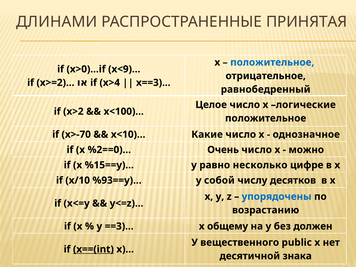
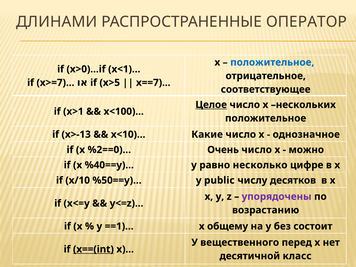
ПРИНЯТАЯ: ПРИНЯТАЯ -> ОПЕРАТОР (306, 22)
x<9)…: x<9)… -> x<1)… (124, 69)
x>=2)…: x>=2)… -> x>=7)… (55, 83)
x>4: x>4 -> x>5 (110, 83)
x==3: x==3 -> x==7 (153, 83)
равнобедренный: равнобедренный -> соответствующее (266, 89)
Целое underline: none -> present (211, 105)
логические: логические -> нескольких (303, 105)
x>2: x>2 -> x>1 (73, 111)
x>-70: x>-70 -> x>-13 (76, 134)
%15==y)…: %15==y)… -> %40==y)… (109, 165)
%93==y)…: %93==y)… -> %50==y)… (117, 180)
собой: собой -> public (219, 180)
упорядочены colour: blue -> purple (277, 197)
==3)…: ==3)… -> ==1)… (119, 226)
должен: должен -> состоит (313, 226)
public: public -> перед (297, 242)
знака: знака -> класс (297, 256)
